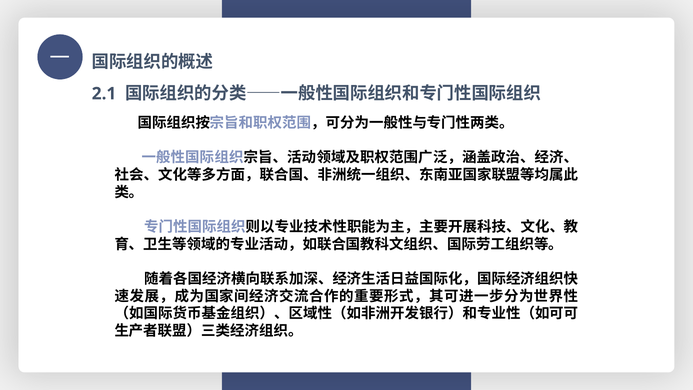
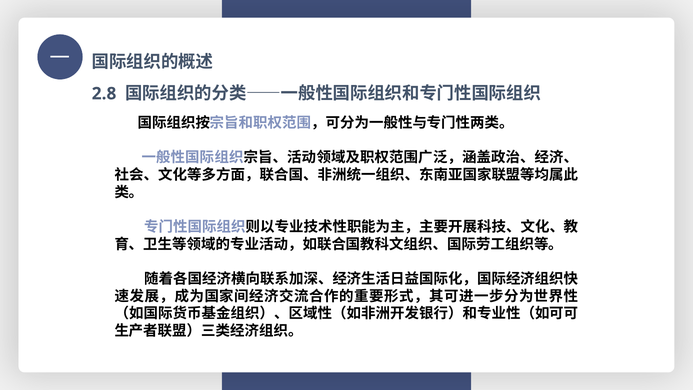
2.1: 2.1 -> 2.8 (104, 94)
